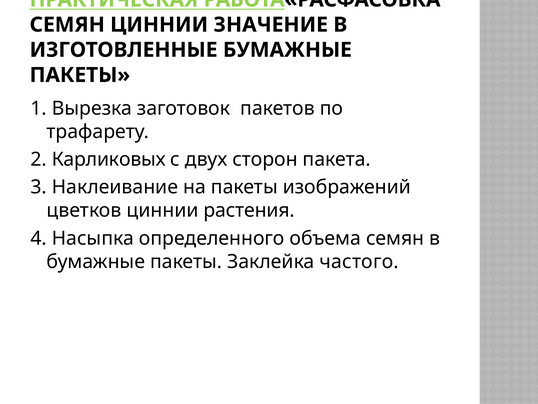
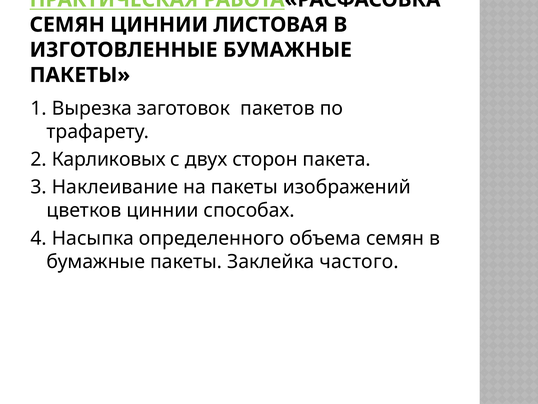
ЗНАЧЕНИЕ: ЗНАЧЕНИЕ -> ЛИСТОВАЯ (271, 25)
растения: растения -> способах (249, 210)
